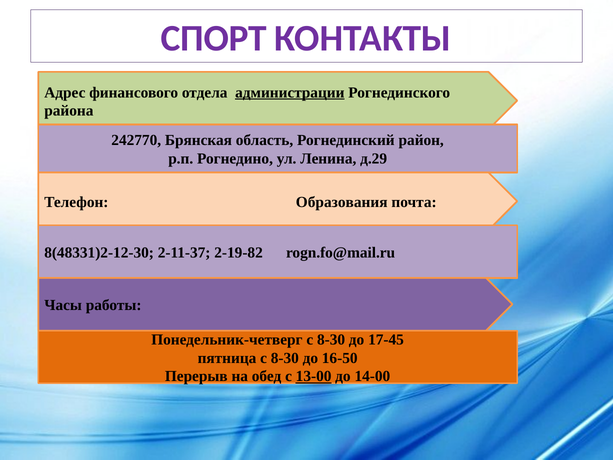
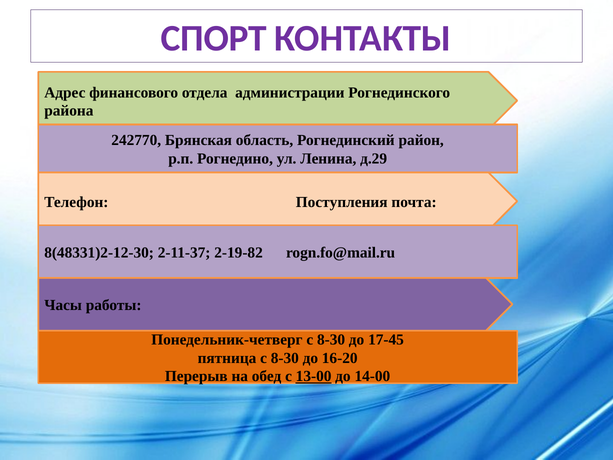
администрации underline: present -> none (290, 92)
Образования: Образования -> Поступления (342, 202)
16-50: 16-50 -> 16-20 (340, 358)
